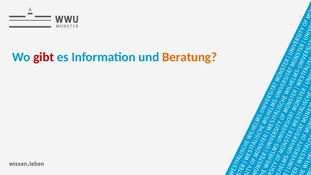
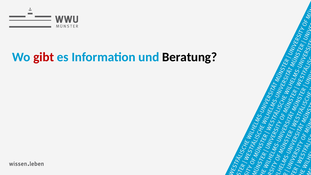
Beratung colour: orange -> black (190, 57)
